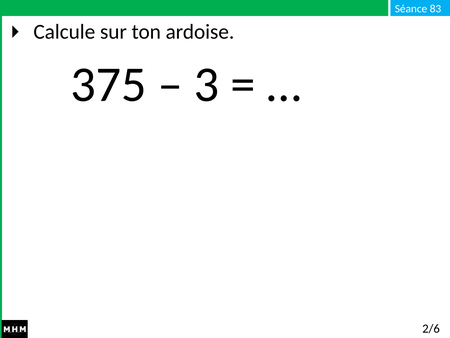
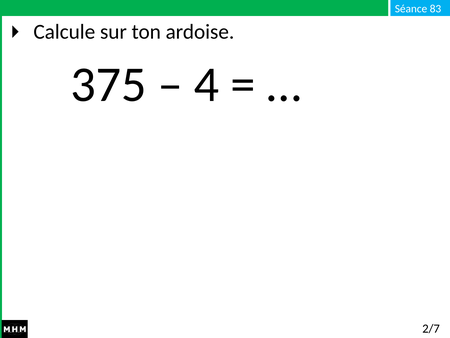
3: 3 -> 4 (207, 84)
2/6: 2/6 -> 2/7 (431, 328)
